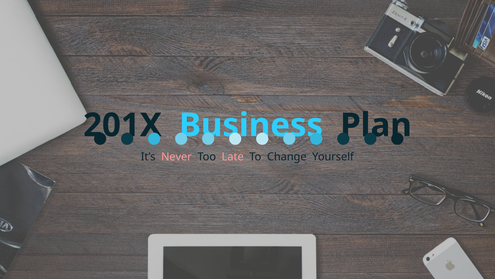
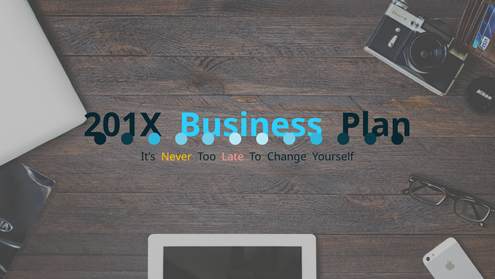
Never colour: pink -> yellow (176, 157)
